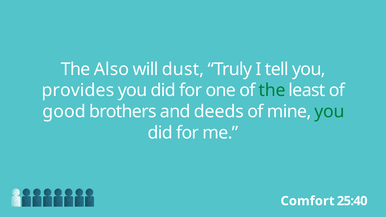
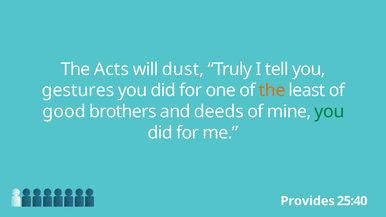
Also: Also -> Acts (111, 69)
provides: provides -> gestures (78, 90)
the colour: green -> orange (272, 90)
Comfort: Comfort -> Provides (308, 201)
